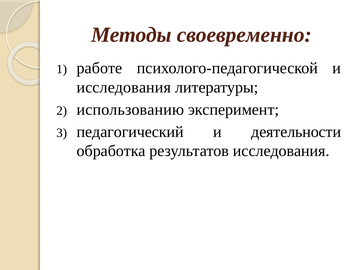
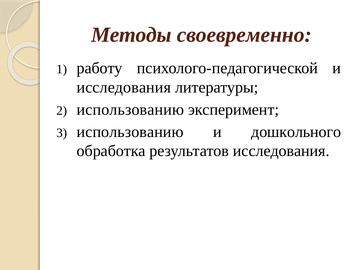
работе: работе -> работу (100, 68)
педагогический: педагогический -> использованию (130, 132)
деятельности: деятельности -> дошкольного (296, 132)
